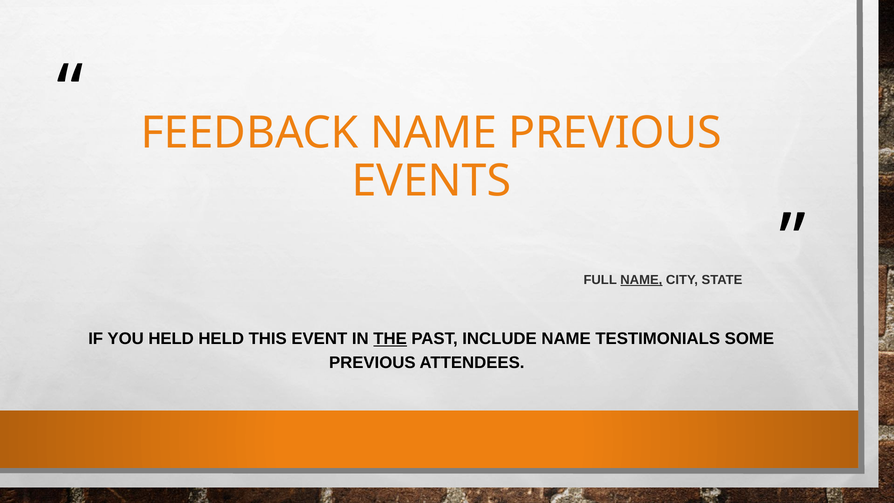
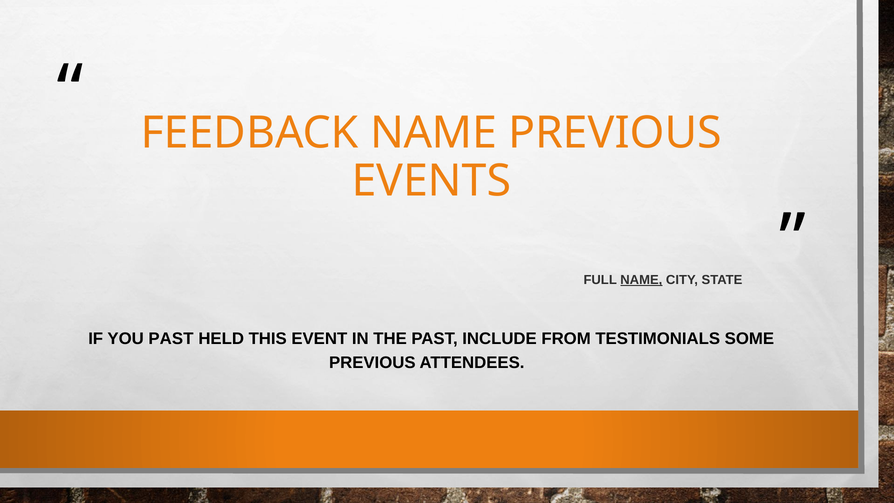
YOU HELD: HELD -> PAST (171, 339)
THE underline: present -> none (390, 339)
INCLUDE NAME: NAME -> FROM (566, 339)
